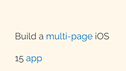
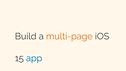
multi-page colour: blue -> orange (69, 36)
